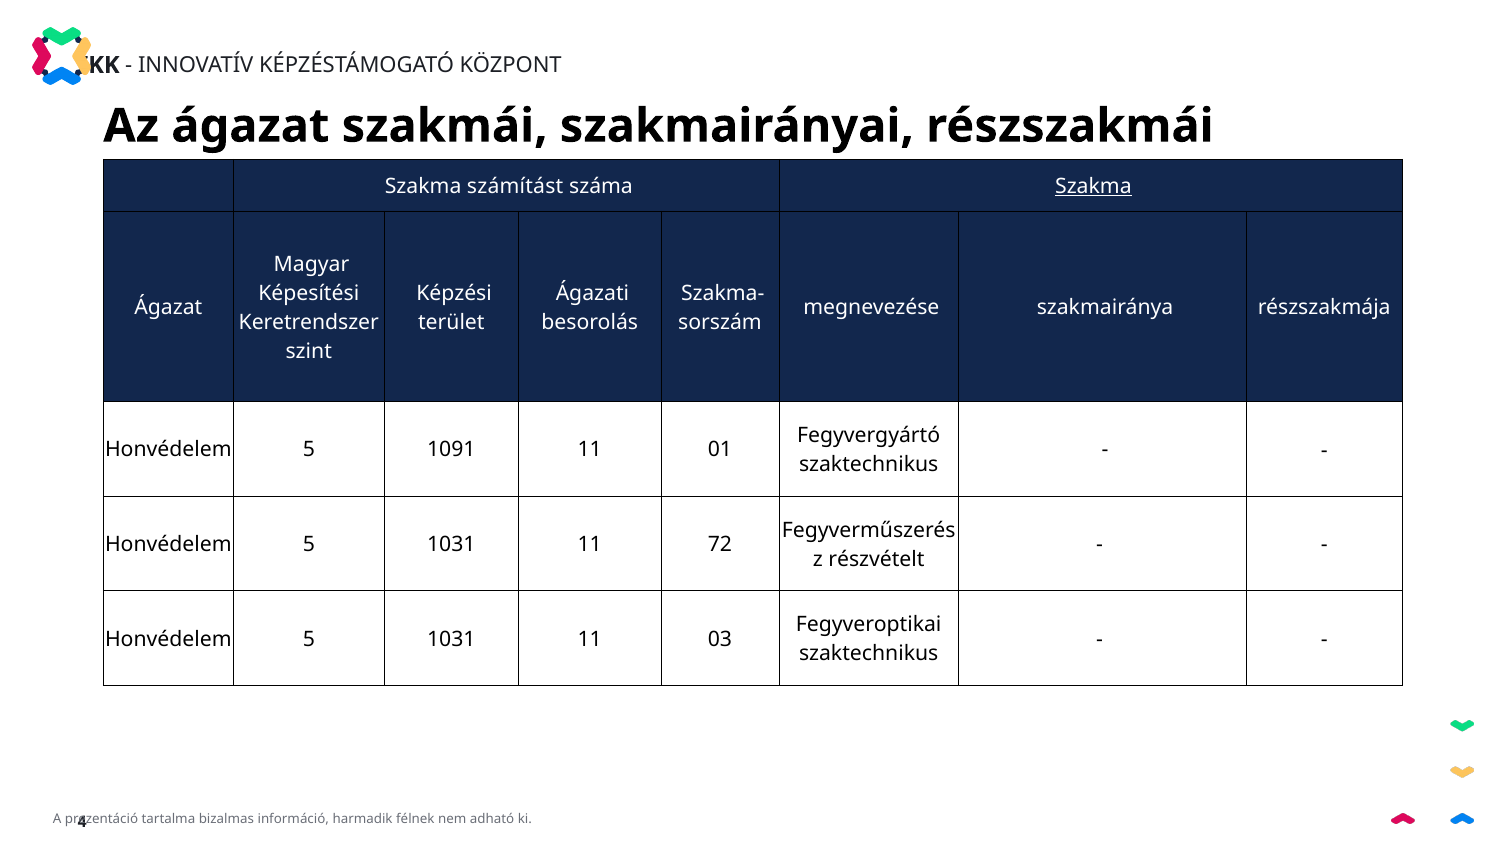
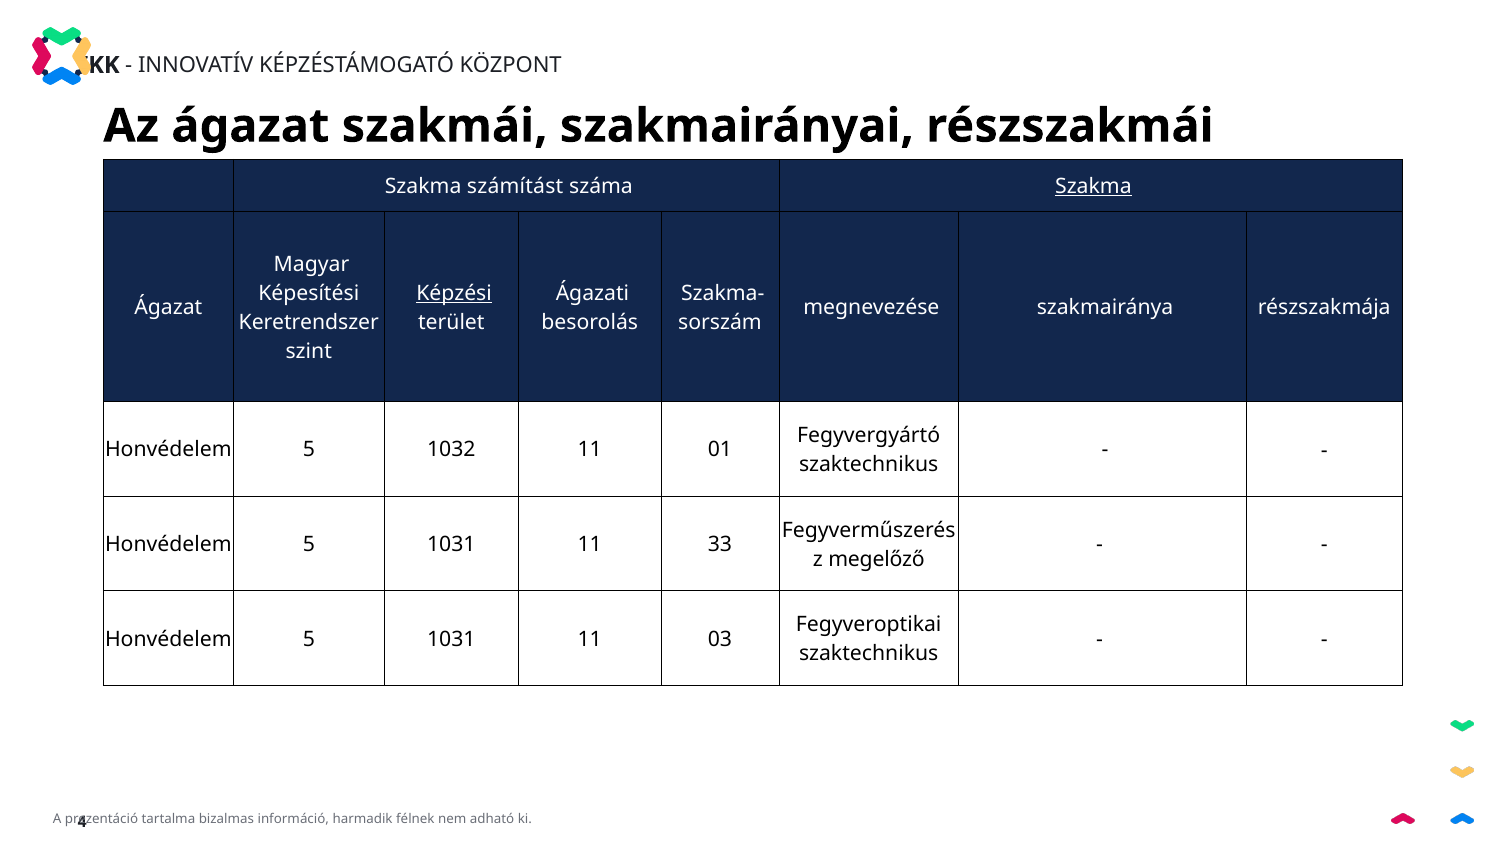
Képzési underline: none -> present (454, 293)
1091: 1091 -> 1032 (451, 449)
72: 72 -> 33 (720, 544)
részvételt: részvételt -> megelőző (877, 559)
